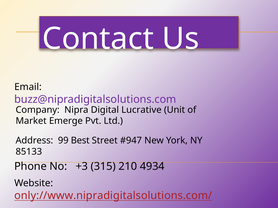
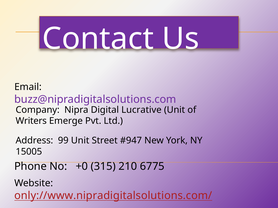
Market: Market -> Writers (31, 121)
99 Best: Best -> Unit (80, 141)
85133: 85133 -> 15005 (29, 152)
+3: +3 -> +0 (82, 167)
4934: 4934 -> 6775 (152, 167)
